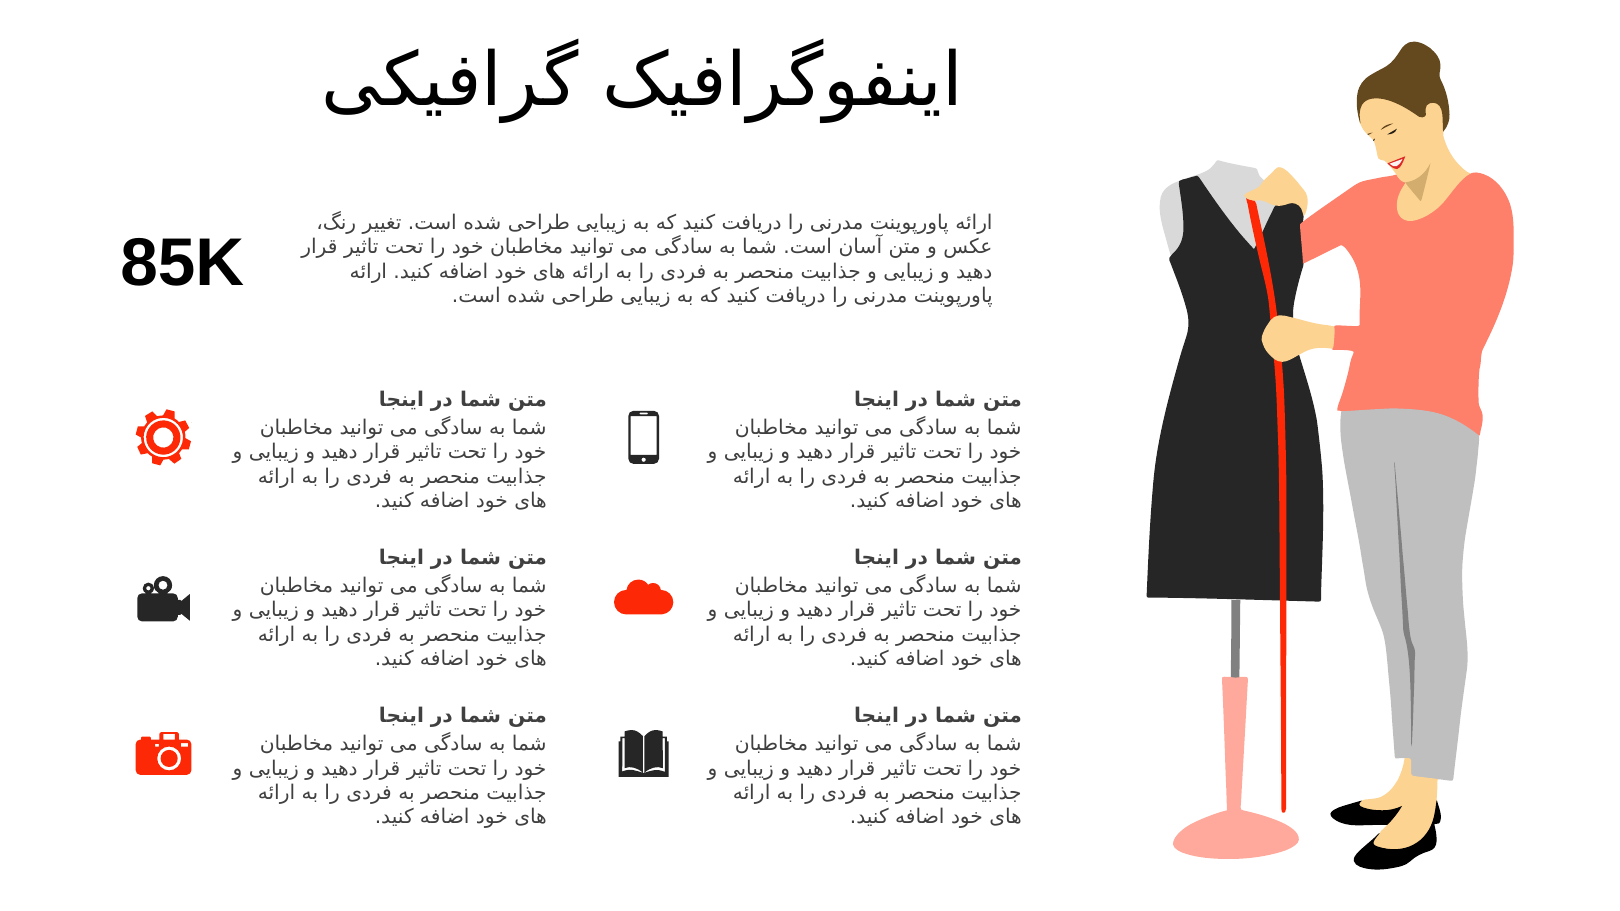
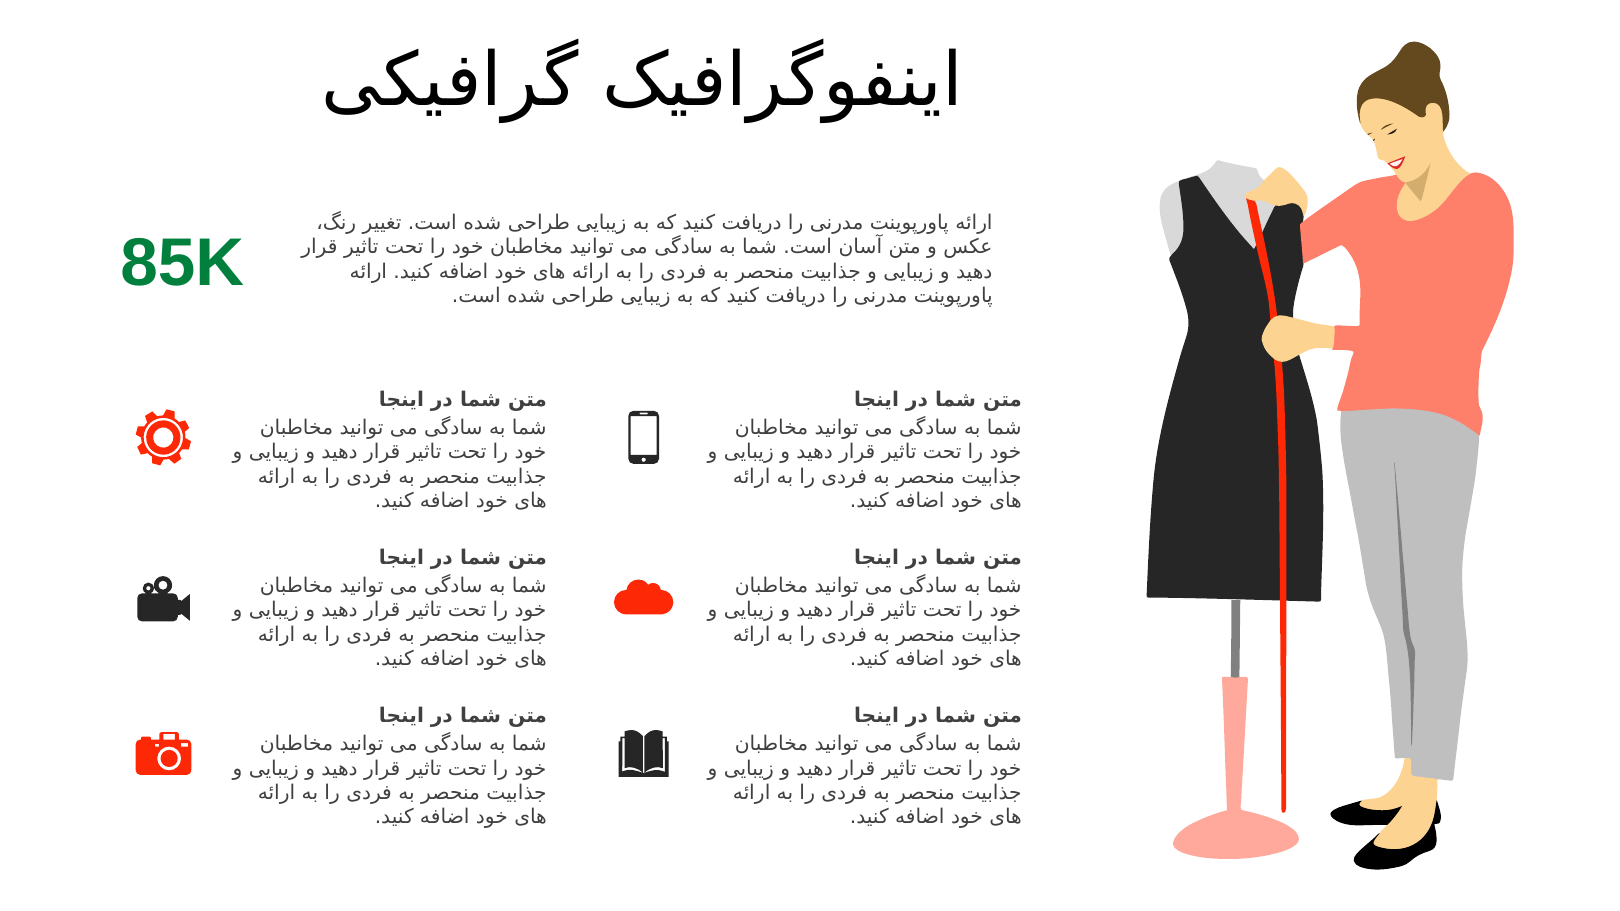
85K colour: black -> green (182, 263)
